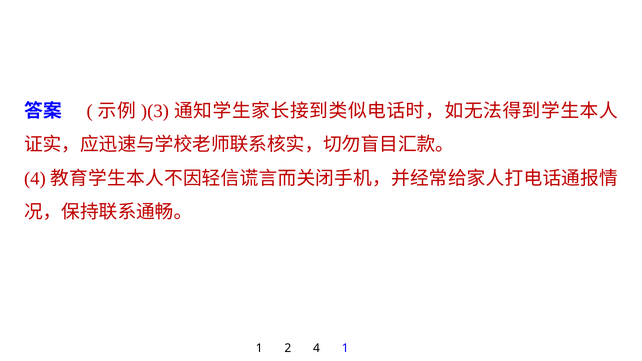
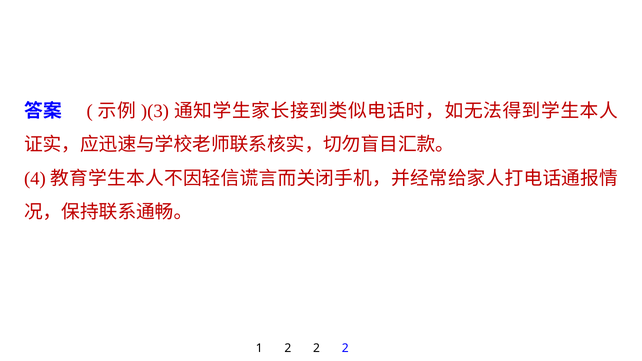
2 4: 4 -> 2 (317, 348)
1 1: 1 -> 2 (345, 348)
